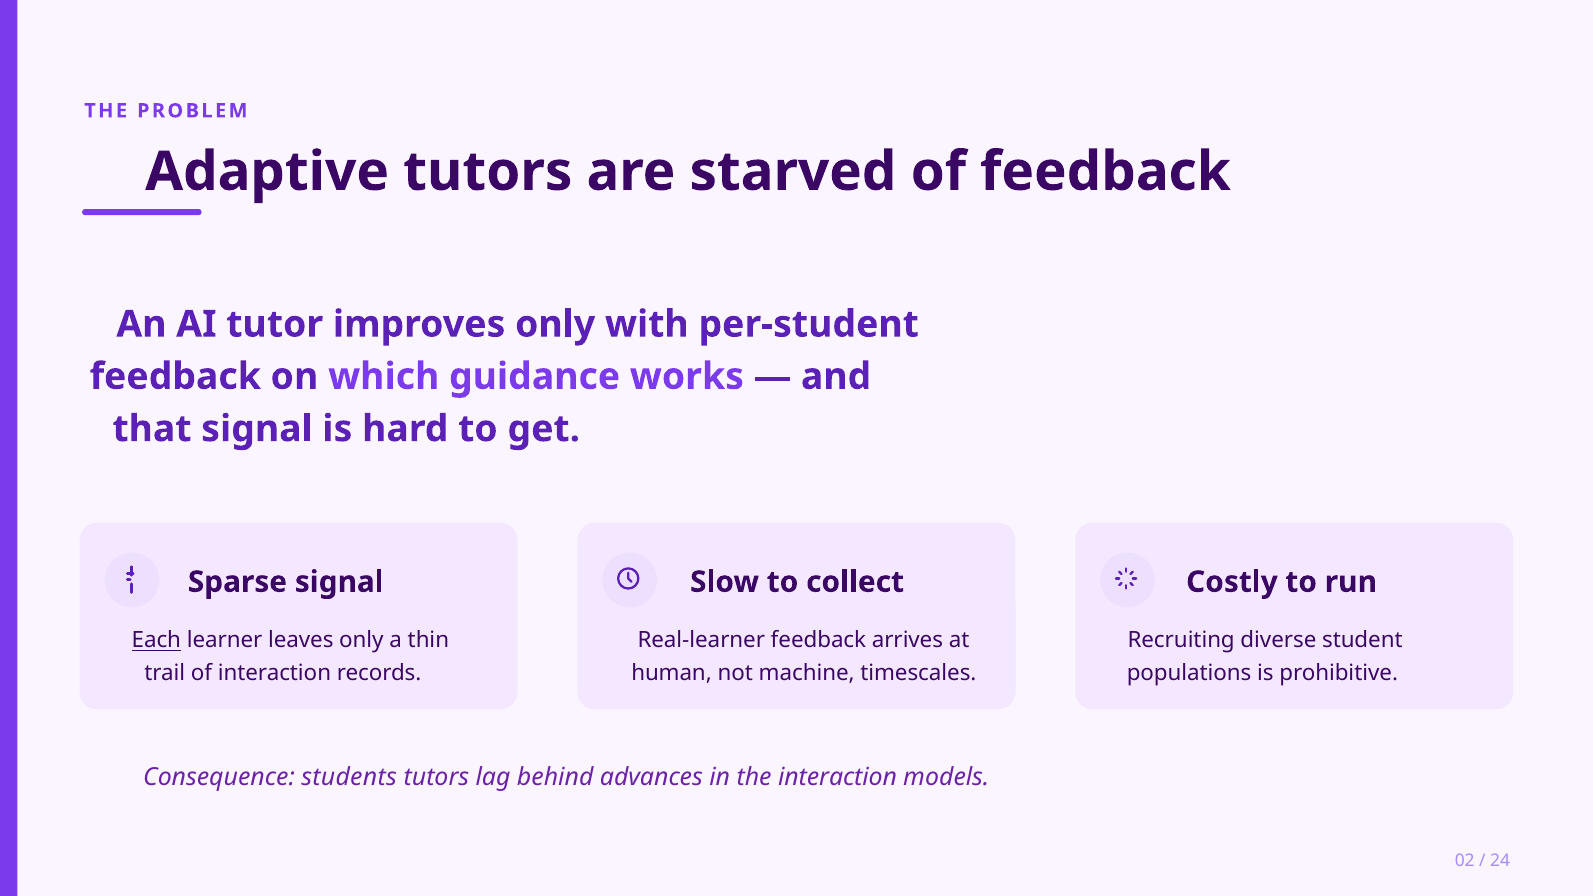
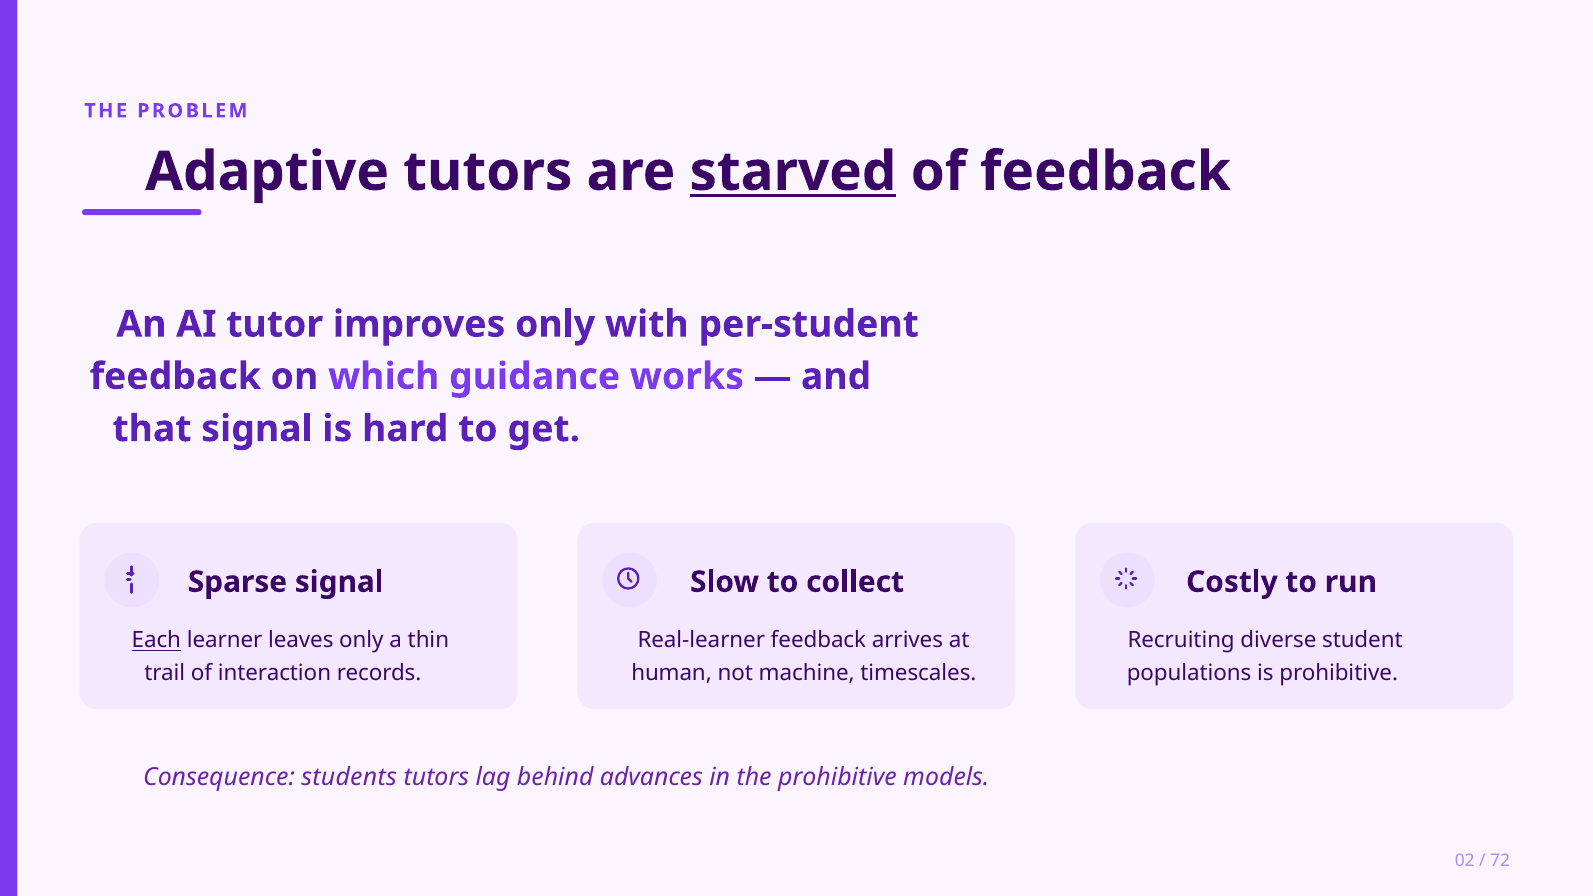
starved underline: none -> present (793, 172)
the interaction: interaction -> prohibitive (838, 777)
24: 24 -> 72 (1500, 860)
